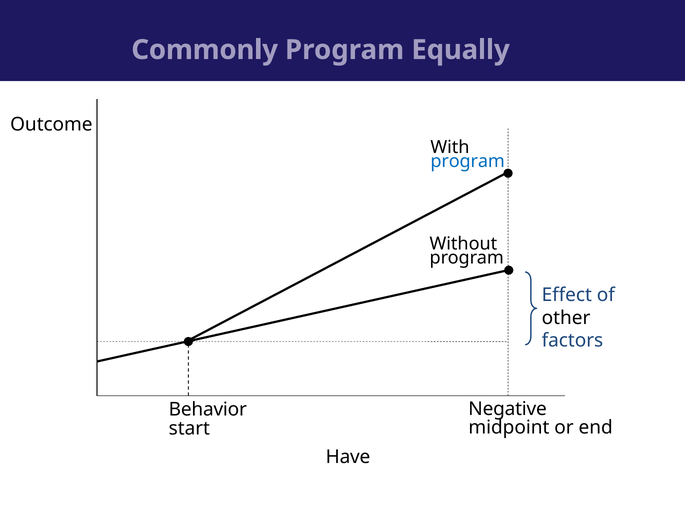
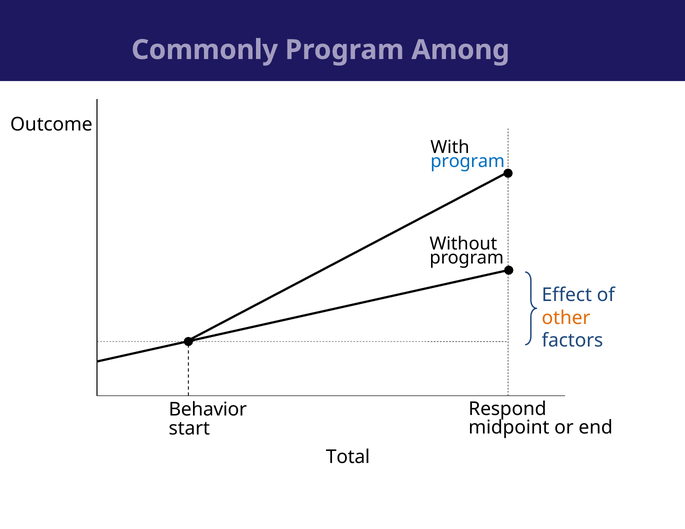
Equally: Equally -> Among (461, 50)
other colour: black -> orange (566, 318)
Negative: Negative -> Respond (507, 409)
Have: Have -> Total (348, 457)
